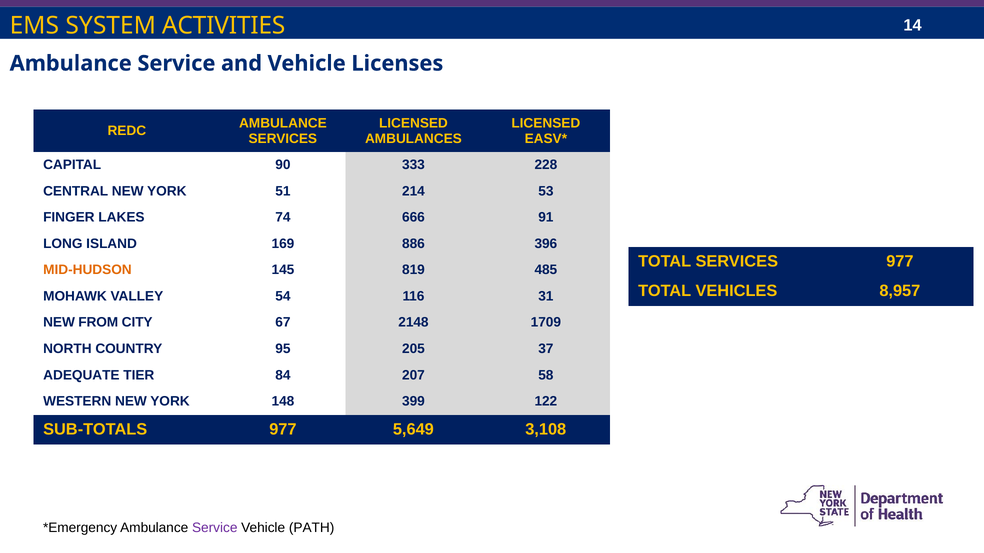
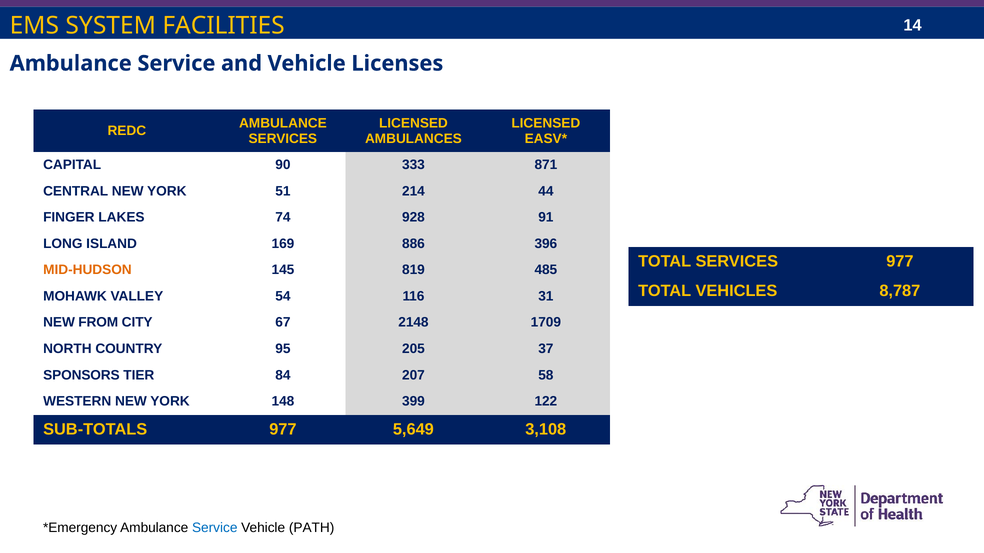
ACTIVITIES: ACTIVITIES -> FACILITIES (224, 26)
228: 228 -> 871 (546, 165)
53: 53 -> 44 (546, 191)
666: 666 -> 928 (413, 218)
8,957: 8,957 -> 8,787 (900, 291)
ADEQUATE: ADEQUATE -> SPONSORS (81, 375)
Service colour: purple -> blue (215, 528)
